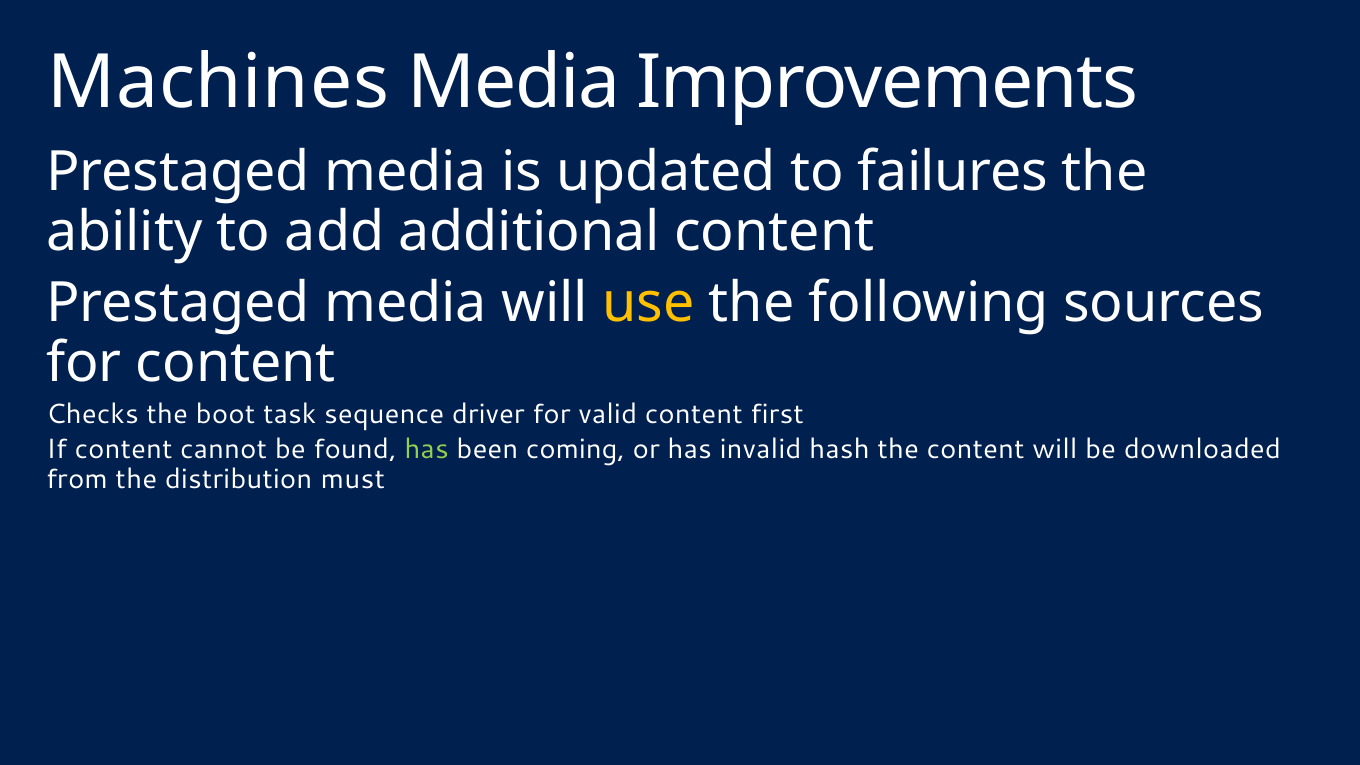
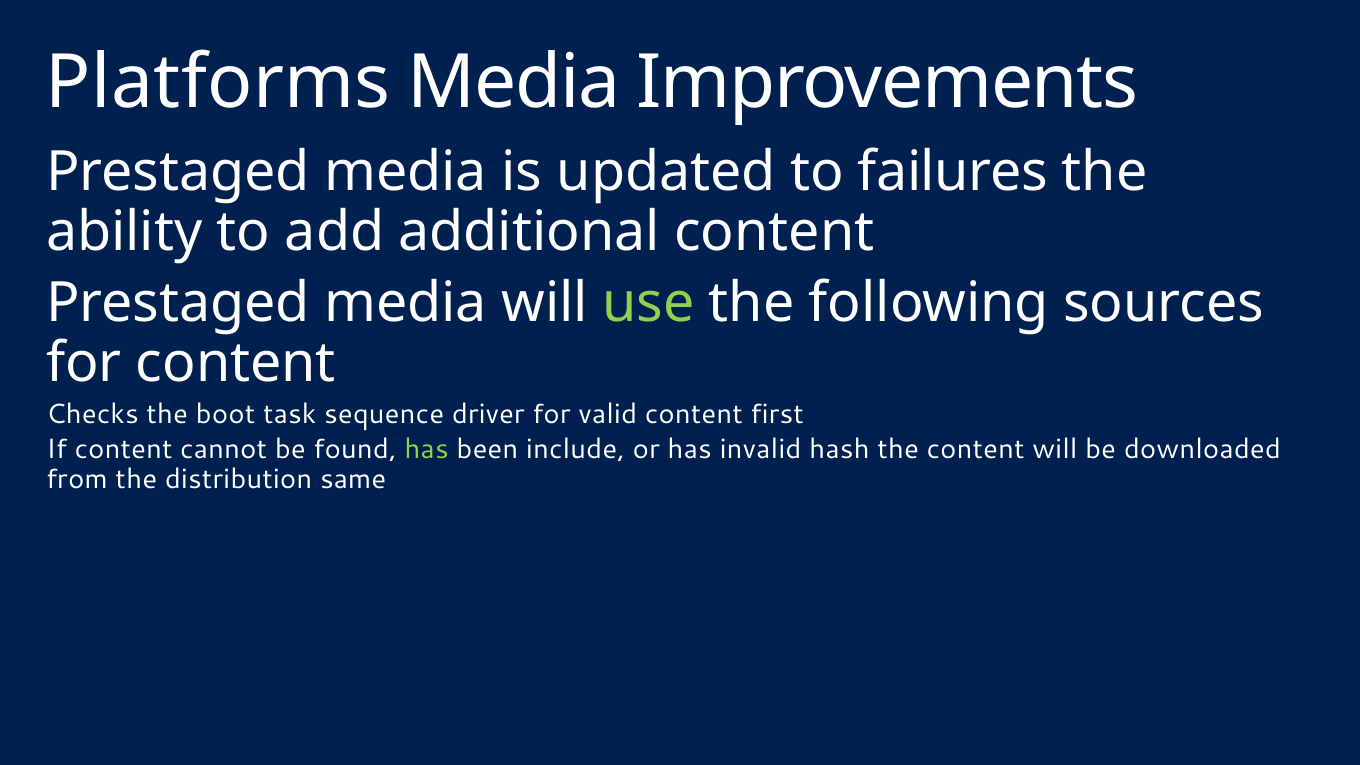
Machines: Machines -> Platforms (218, 83)
use colour: yellow -> light green (649, 303)
coming: coming -> include (575, 450)
must: must -> same (353, 480)
